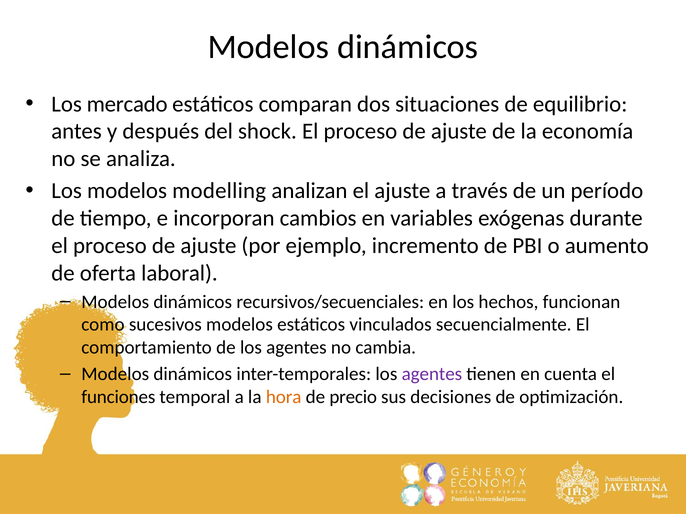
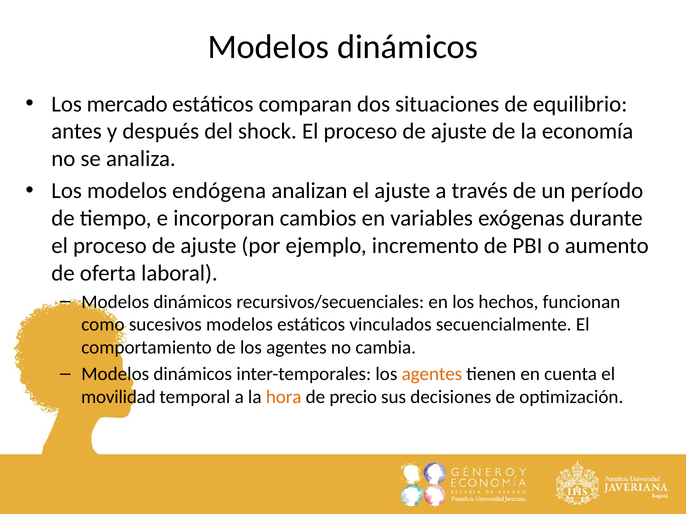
modelling: modelling -> endógena (219, 191)
agentes colour: purple -> orange (432, 375)
funciones: funciones -> movilidad (118, 397)
